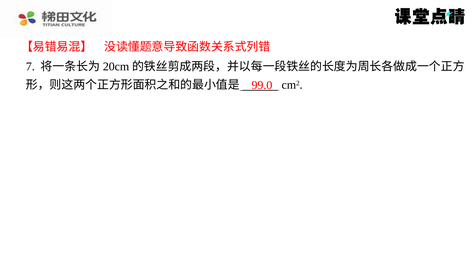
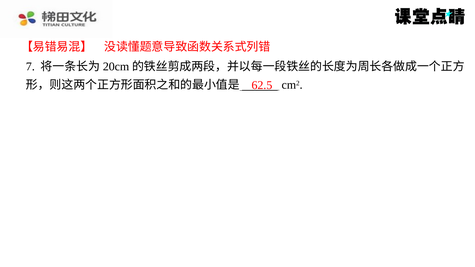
99.0: 99.0 -> 62.5 (262, 85)
